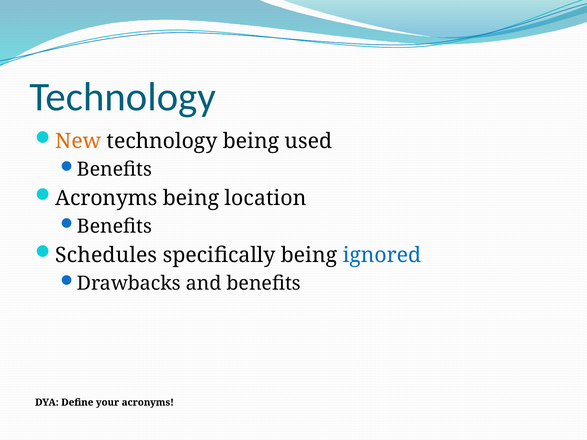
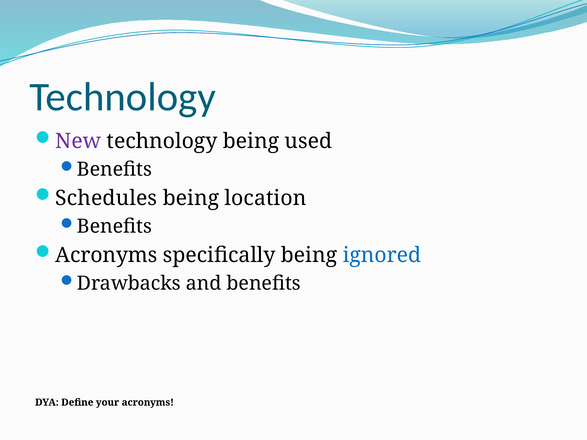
New colour: orange -> purple (78, 141)
Acronyms: Acronyms -> Schedules (106, 198)
Schedules: Schedules -> Acronyms (106, 255)
